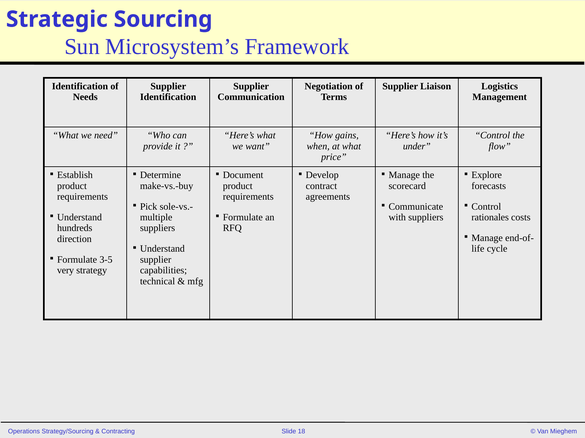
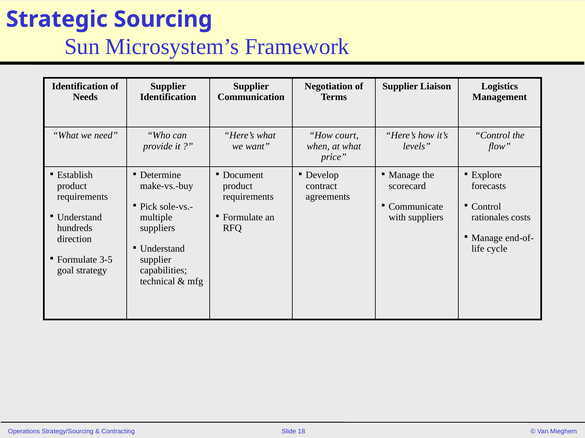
gains: gains -> court (347, 136)
under: under -> levels (417, 146)
very: very -> goal (65, 271)
